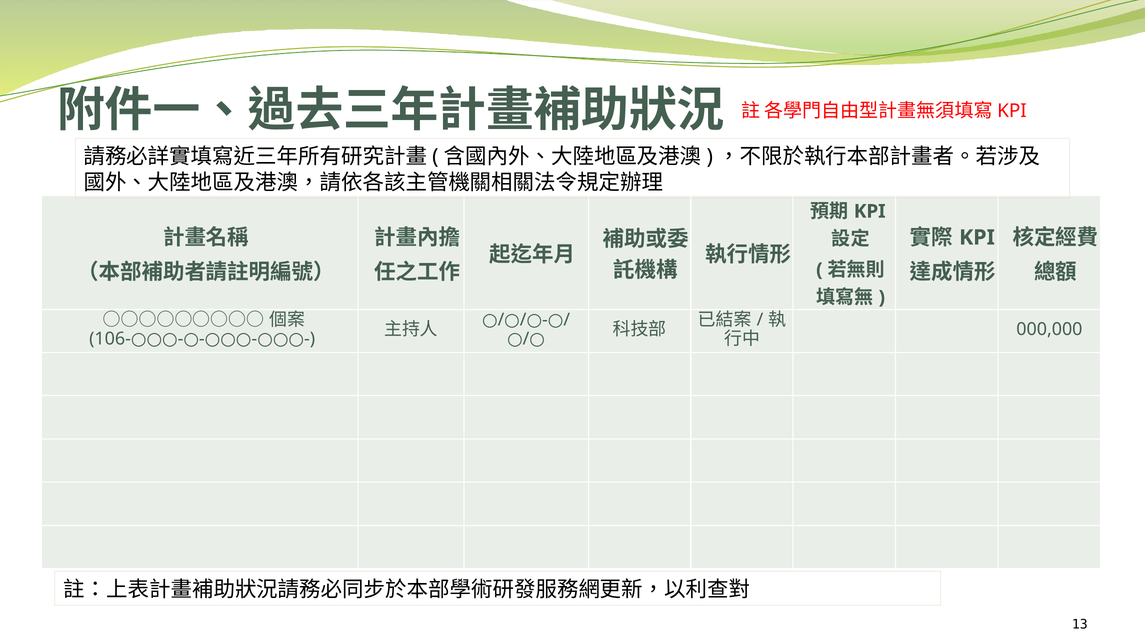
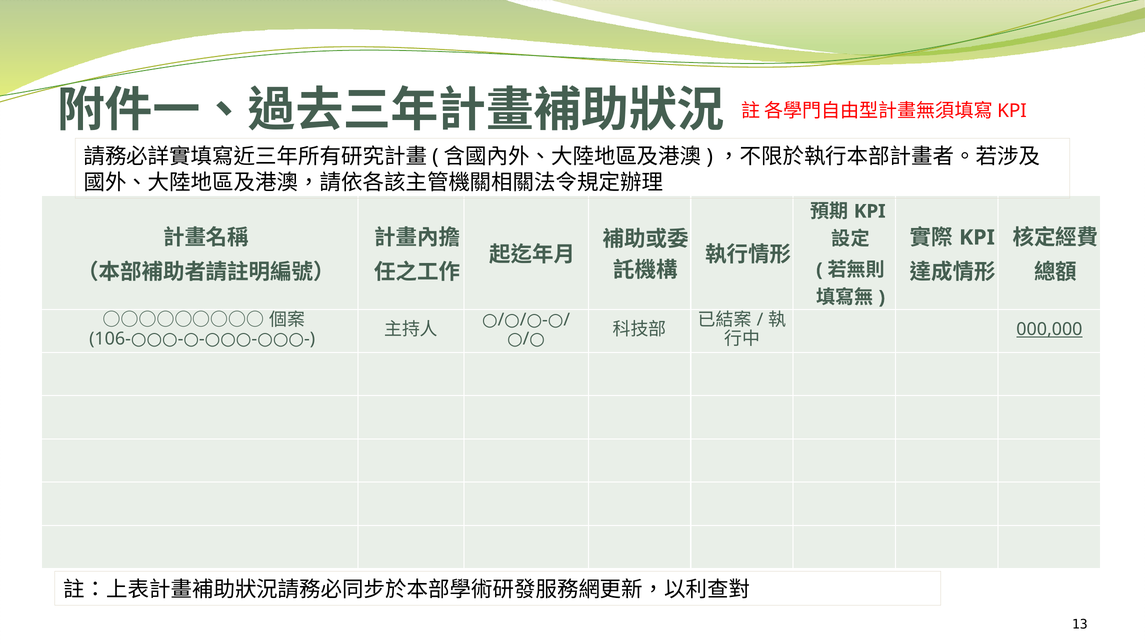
000,000 underline: none -> present (1049, 329)
